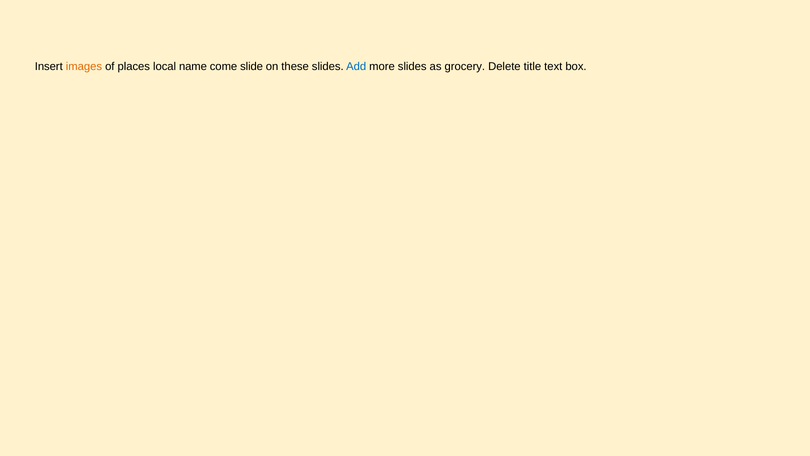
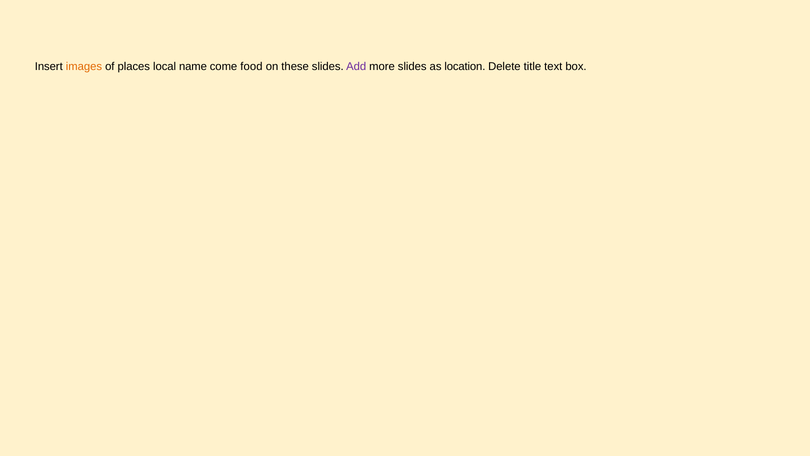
slide: slide -> food (251, 67)
Add colour: blue -> purple (356, 67)
grocery: grocery -> location (465, 67)
